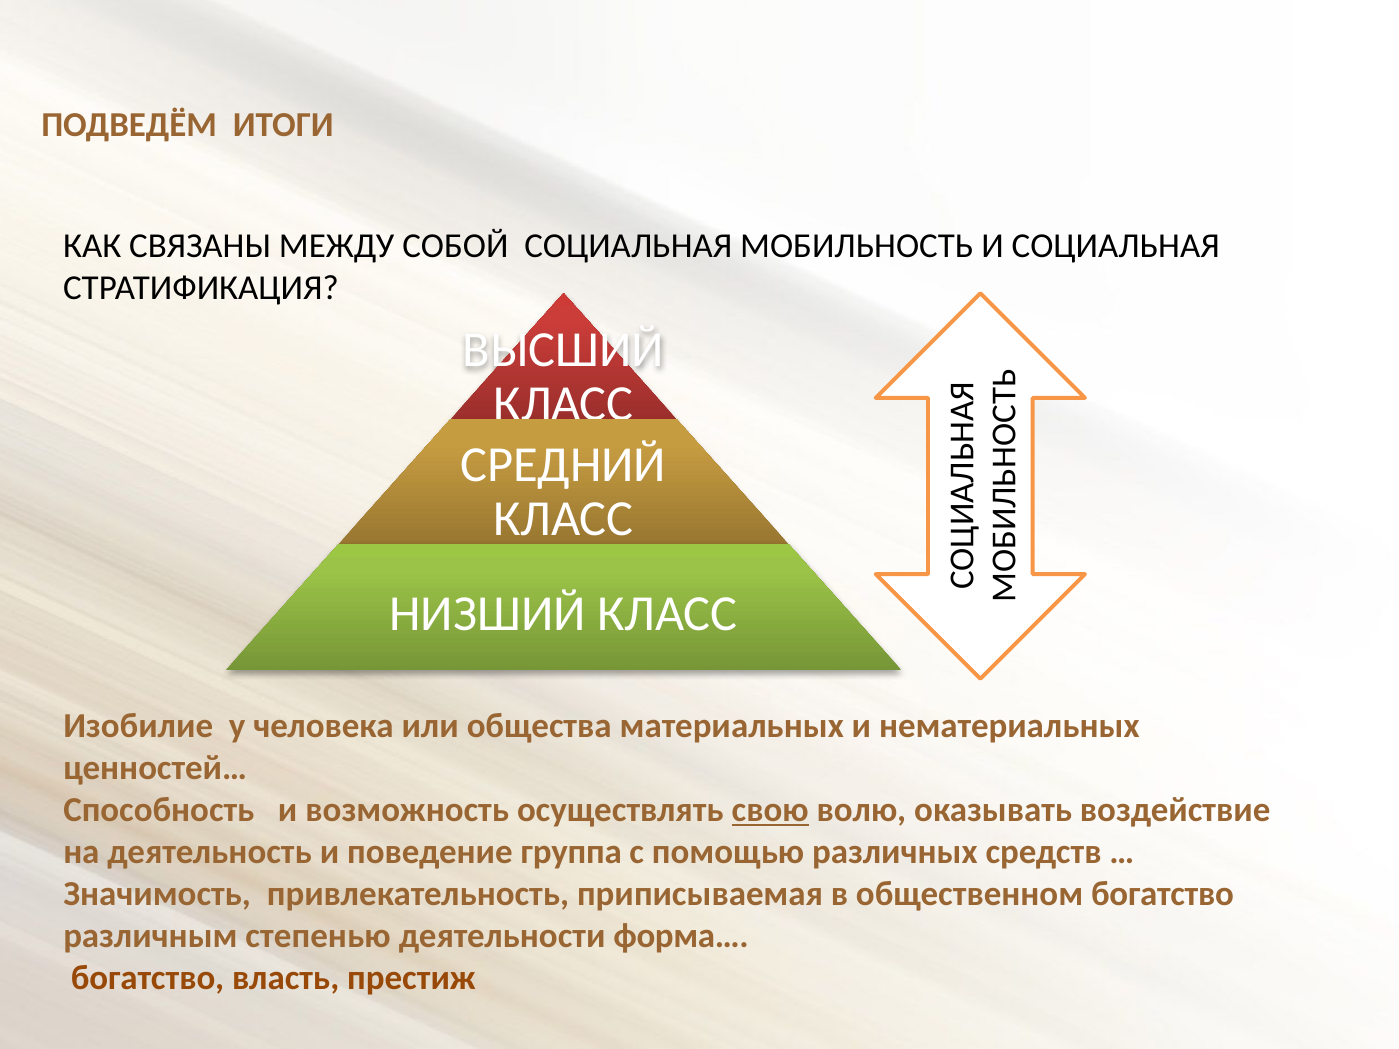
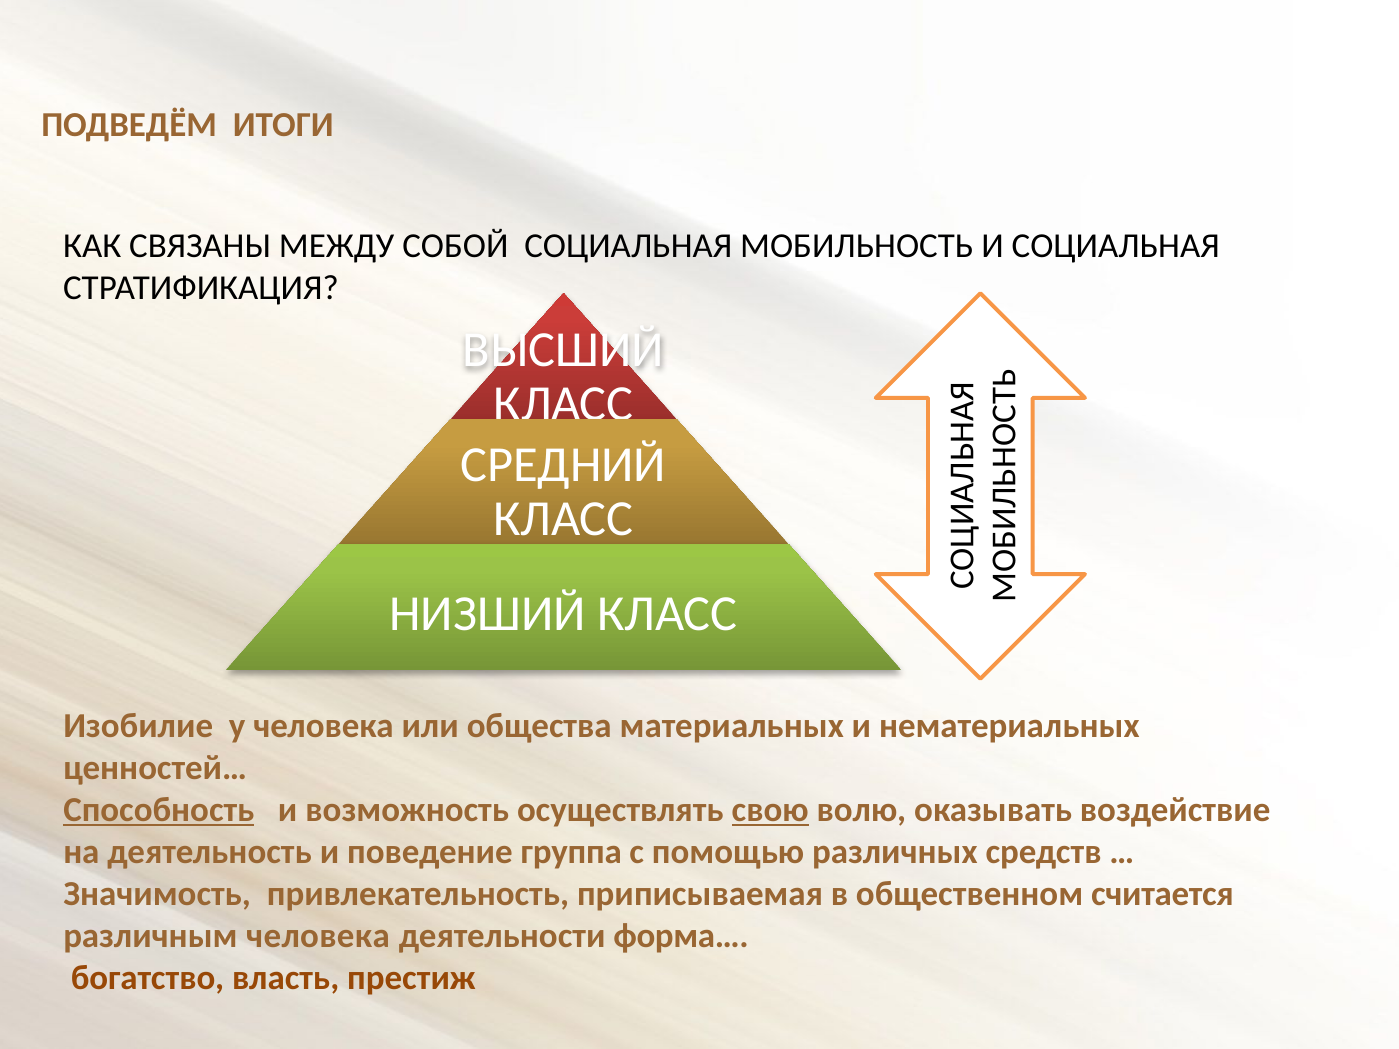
Способность underline: none -> present (159, 810)
общественном богатство: богатство -> считается (1163, 894)
различным степенью: степенью -> человека (318, 936)
